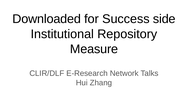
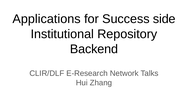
Downloaded: Downloaded -> Applications (47, 19)
Measure: Measure -> Backend (94, 49)
